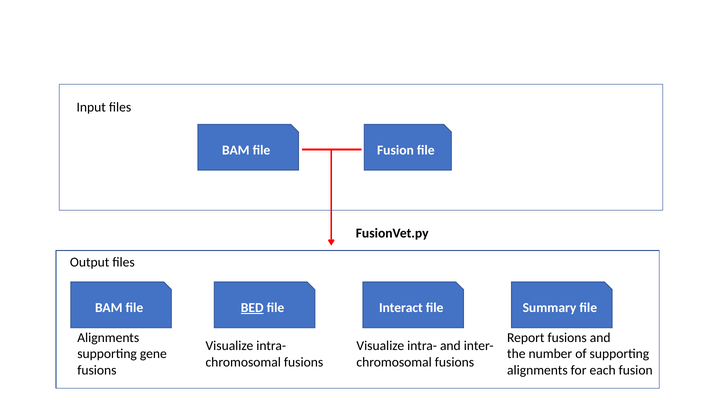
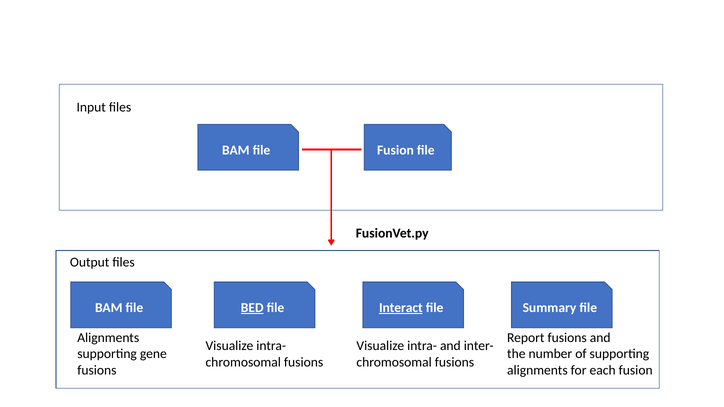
Interact underline: none -> present (401, 308)
